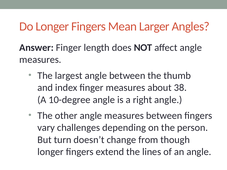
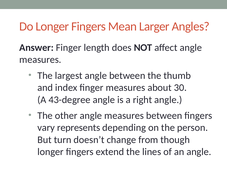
38: 38 -> 30 (180, 88)
10-degree: 10-degree -> 43-degree (70, 100)
challenges: challenges -> represents (79, 128)
